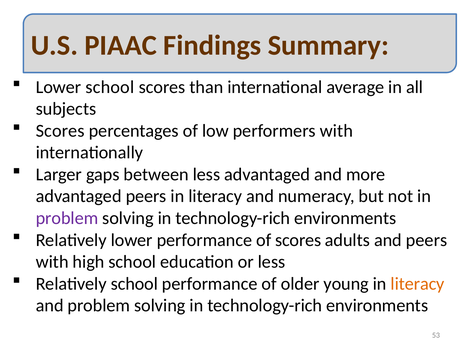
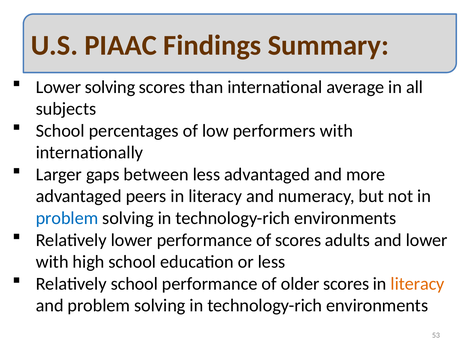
Lower school: school -> solving (110, 87)
Scores: Scores -> School (60, 131)
problem colour: purple -> blue (67, 218)
and peers: peers -> lower (427, 240)
older young: young -> scores (346, 284)
